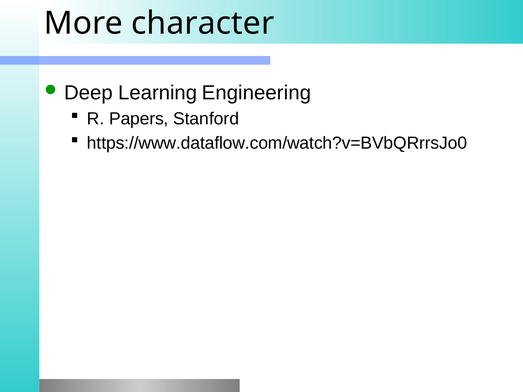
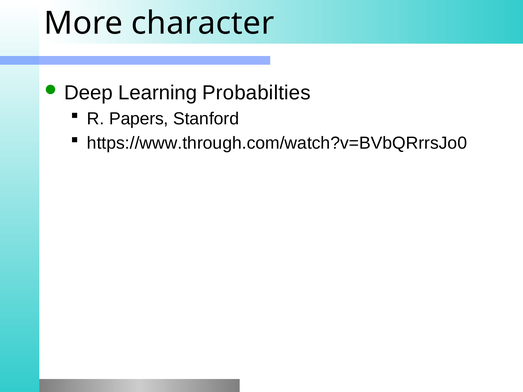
Engineering: Engineering -> Probabilties (256, 93)
https://www.dataflow.com/watch?v=BVbQRrrsJo0: https://www.dataflow.com/watch?v=BVbQRrrsJo0 -> https://www.through.com/watch?v=BVbQRrrsJo0 (277, 143)
